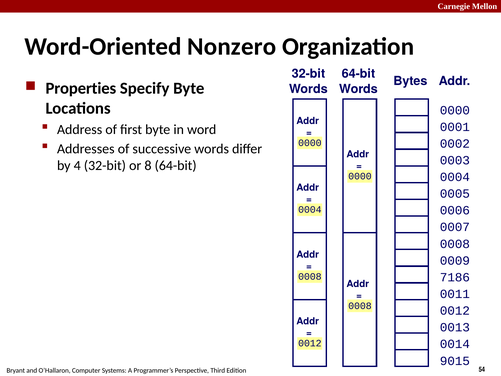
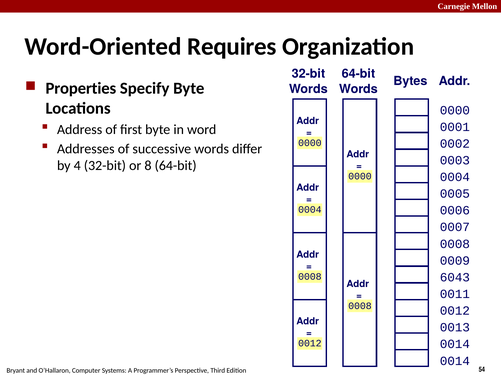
Nonzero: Nonzero -> Requires (232, 46)
7186: 7186 -> 6043 (455, 277)
9015: 9015 -> 0014 (455, 361)
